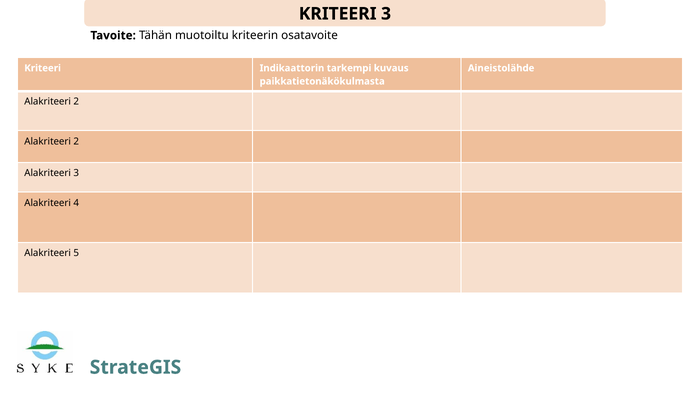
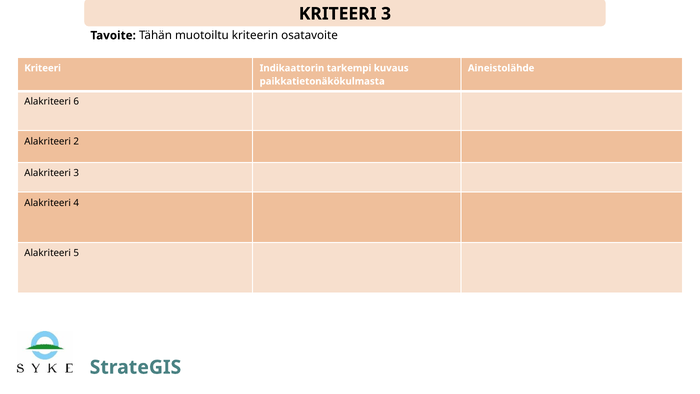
2: 2 -> 6 (76, 102)
